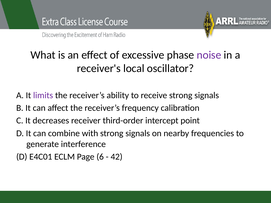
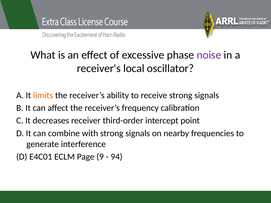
limits colour: purple -> orange (43, 95)
6: 6 -> 9 (100, 157)
42: 42 -> 94 (117, 157)
